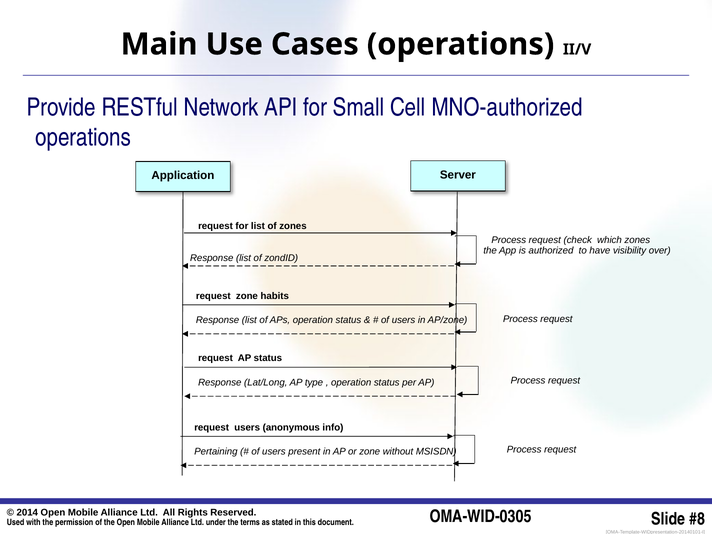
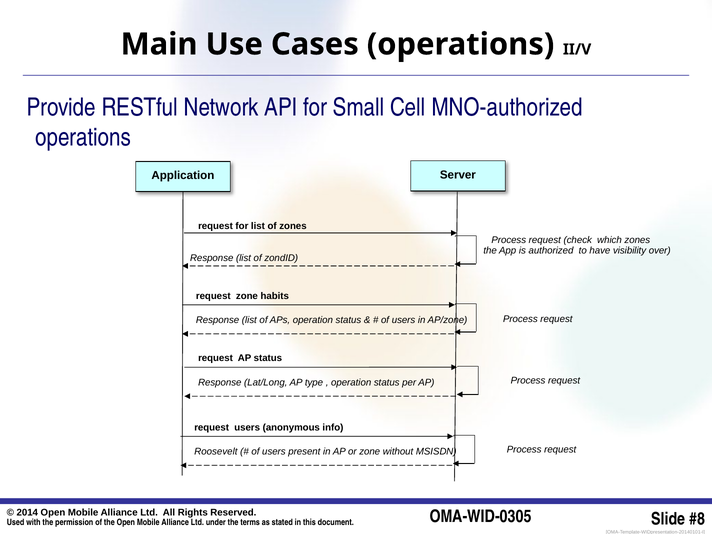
Pertaining: Pertaining -> Roosevelt (216, 452)
